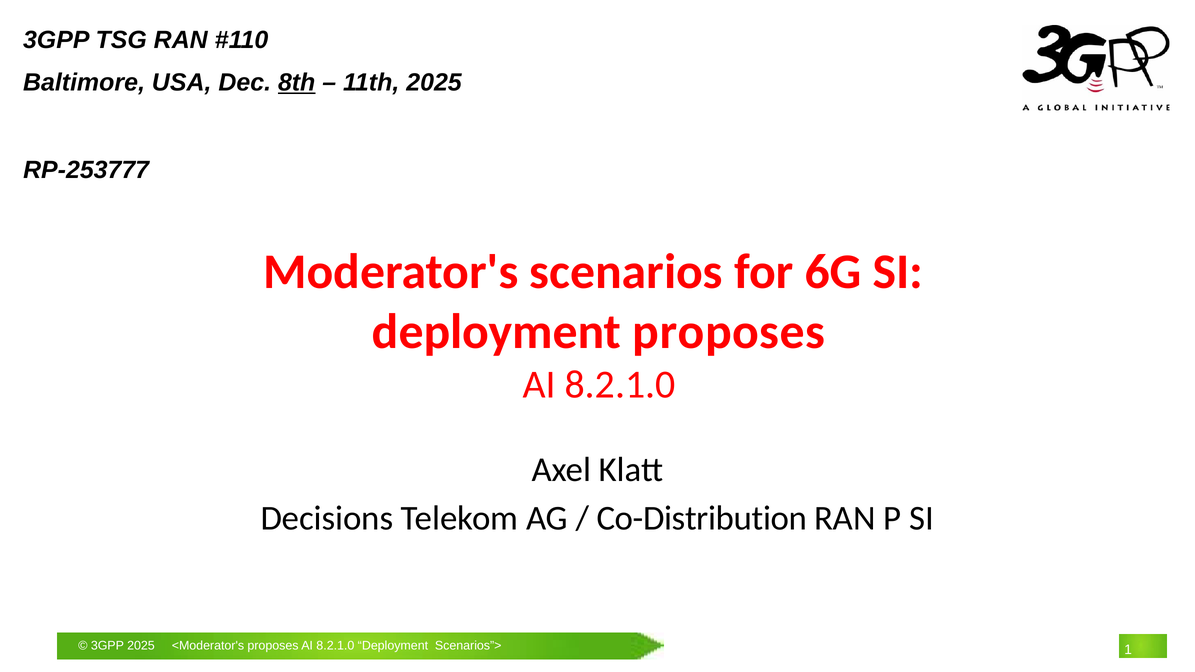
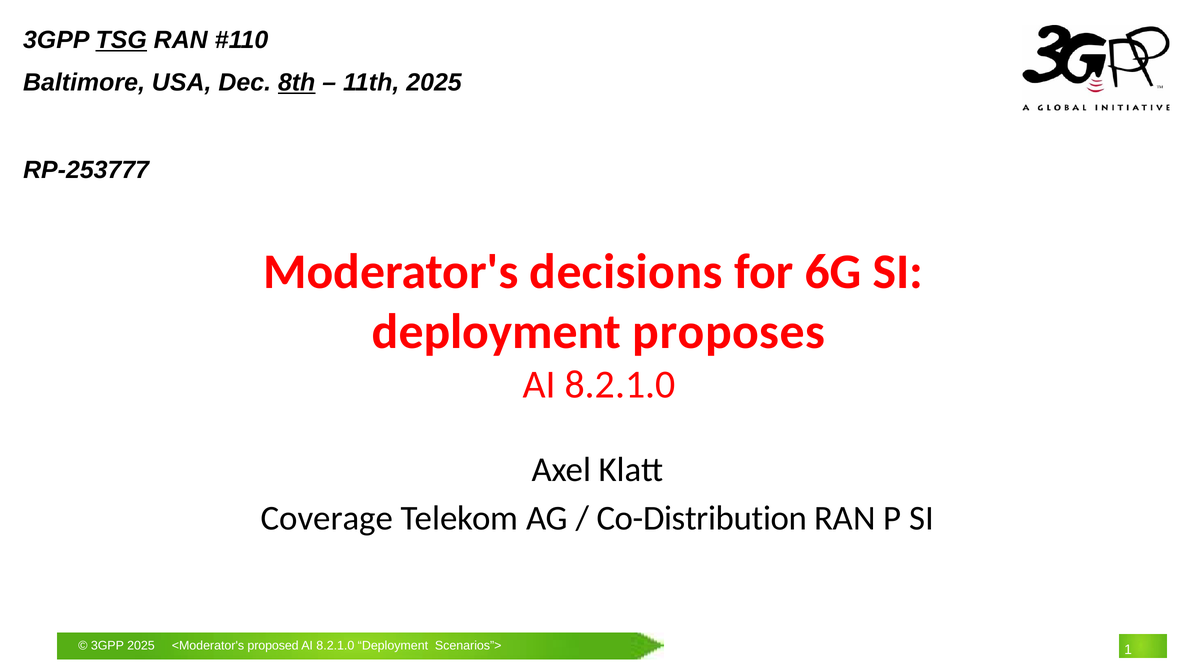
TSG underline: none -> present (121, 40)
scenarios: scenarios -> decisions (626, 272)
Decisions: Decisions -> Coverage (327, 519)
proposes: proposes -> proposed (273, 646)
